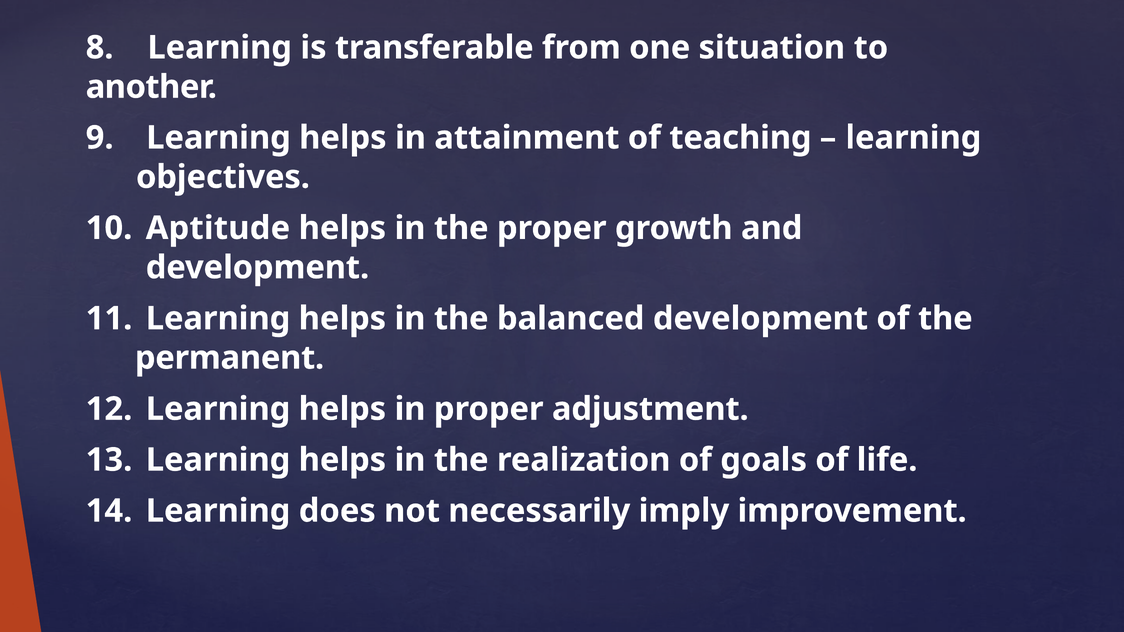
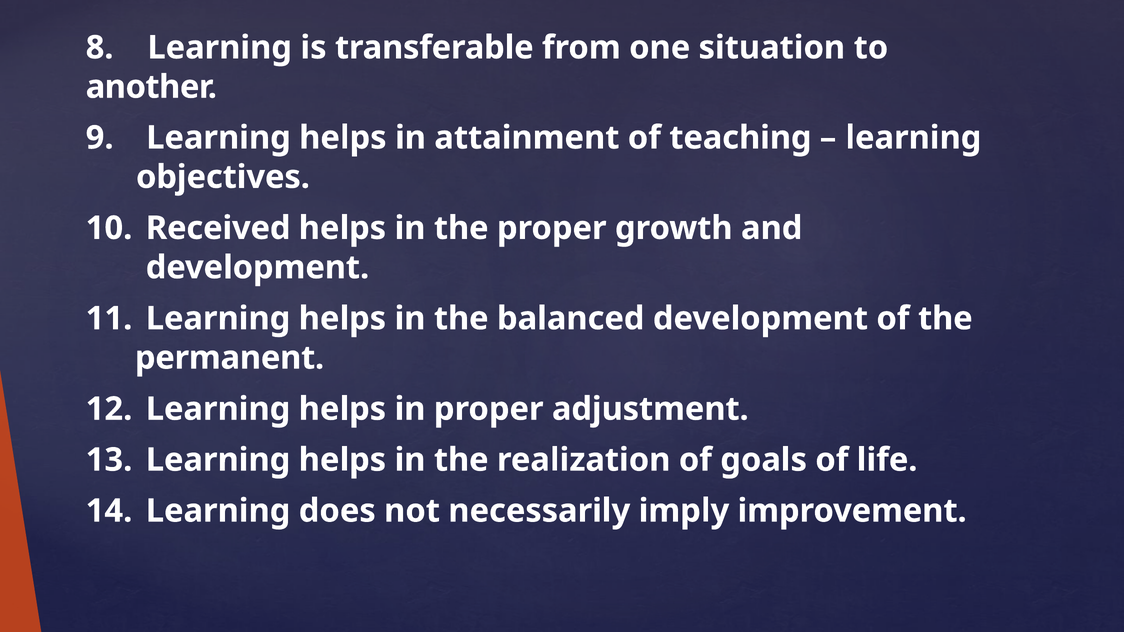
Aptitude: Aptitude -> Received (218, 228)
